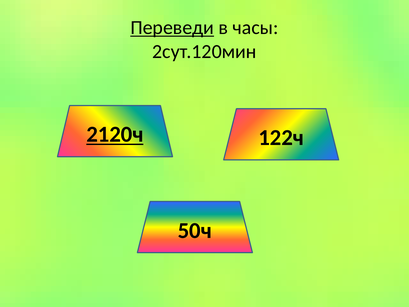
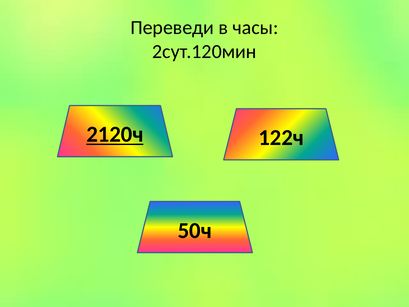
Переведи underline: present -> none (172, 28)
